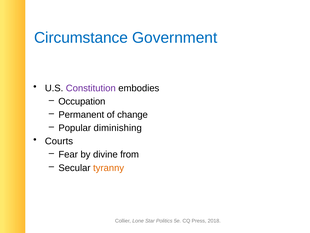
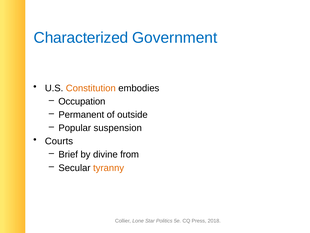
Circumstance: Circumstance -> Characterized (81, 38)
Constitution colour: purple -> orange (91, 88)
change: change -> outside (132, 114)
diminishing: diminishing -> suspension (118, 128)
Fear: Fear -> Brief (68, 154)
